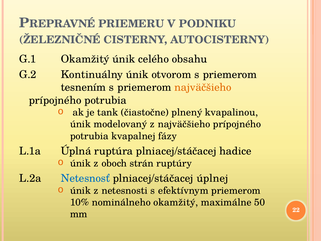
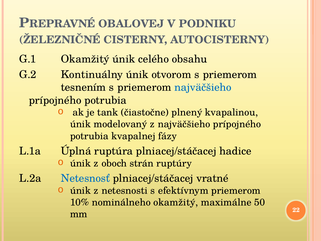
PRIEMERU: PRIEMERU -> OBALOVEJ (131, 24)
najväčšieho colour: orange -> blue (203, 87)
úplnej: úplnej -> vratné (212, 178)
